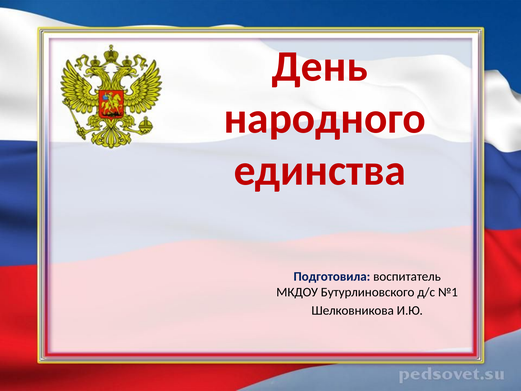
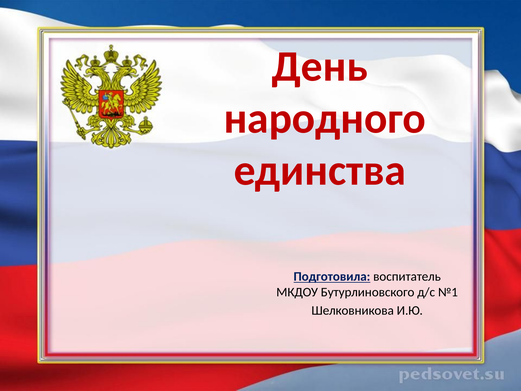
Подготовила underline: none -> present (332, 276)
